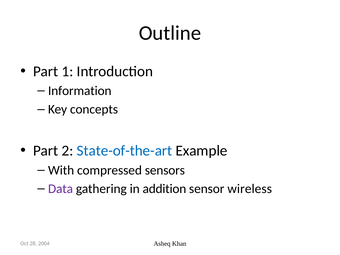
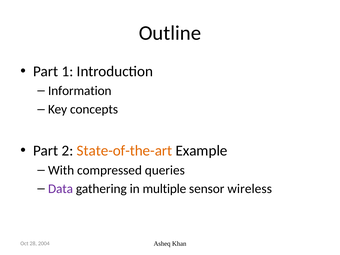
State-of-the-art colour: blue -> orange (124, 151)
sensors: sensors -> queries (165, 170)
addition: addition -> multiple (164, 189)
